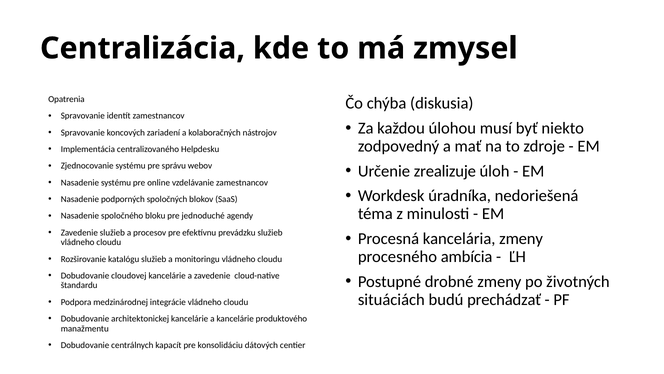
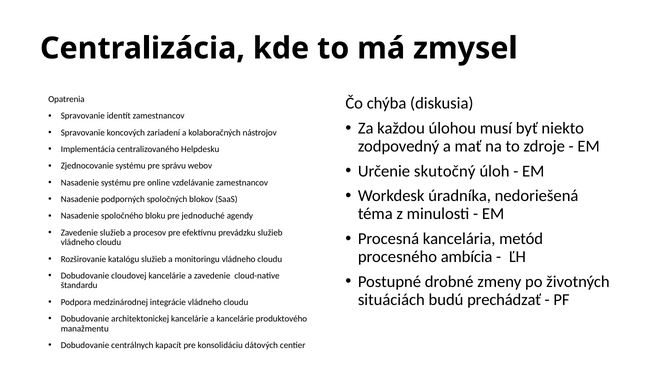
zrealizuje: zrealizuje -> skutočný (445, 171)
kancelária zmeny: zmeny -> metód (521, 238)
